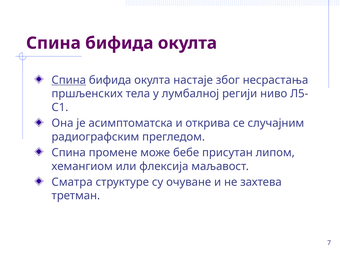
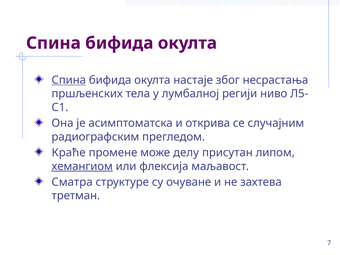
Спина: Спина -> Краће (69, 153)
бебе: бебе -> делу (186, 153)
хемангиом underline: none -> present (82, 166)
